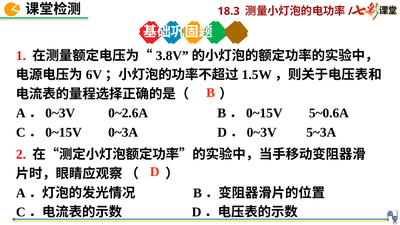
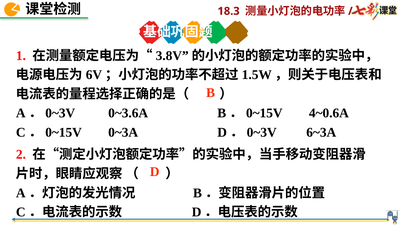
0~2.6A: 0~2.6A -> 0~3.6A (128, 113)
5~0.6A: 5~0.6A -> 4~0.6A (329, 113)
5~3A: 5~3A -> 6~3A (321, 132)
